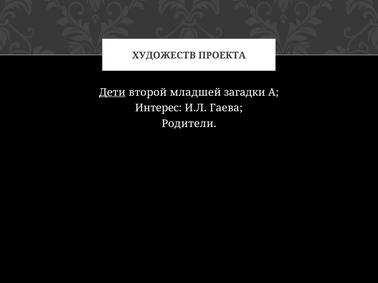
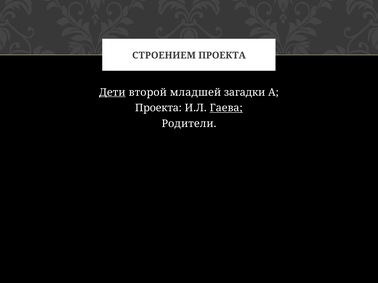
ХУДОЖЕСТВ: ХУДОЖЕСТВ -> СТРОЕНИЕМ (164, 55)
Интерес: Интерес -> Проекта (158, 108)
Гаева underline: none -> present (226, 108)
